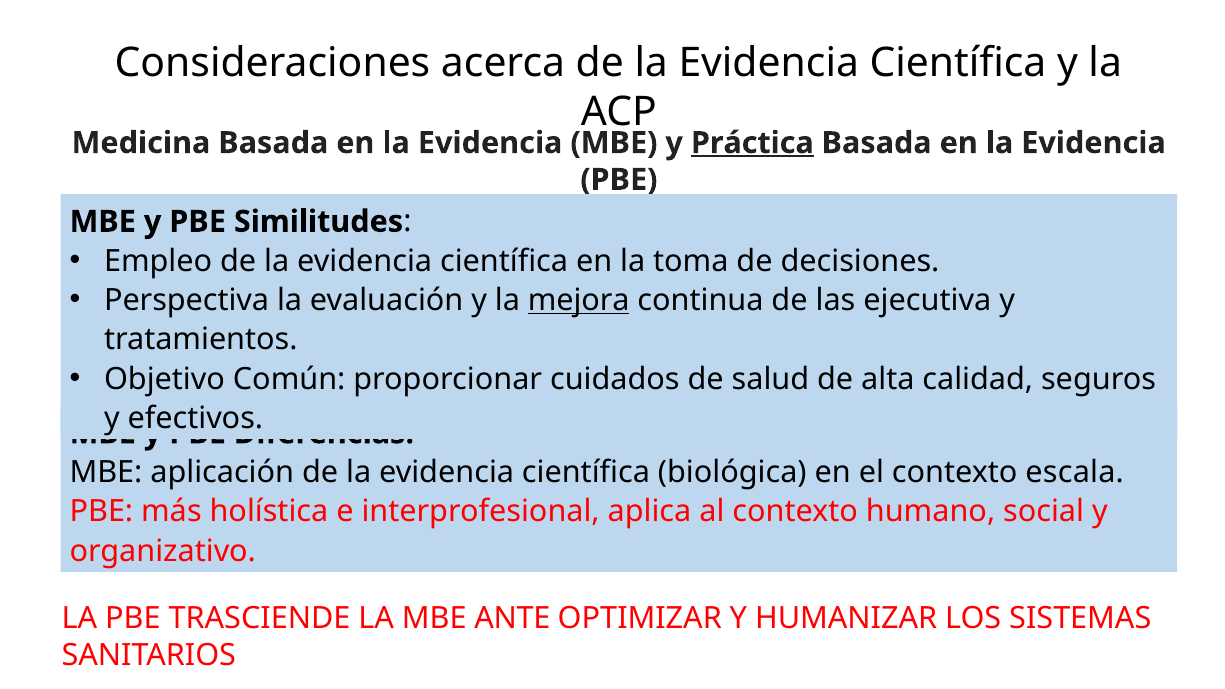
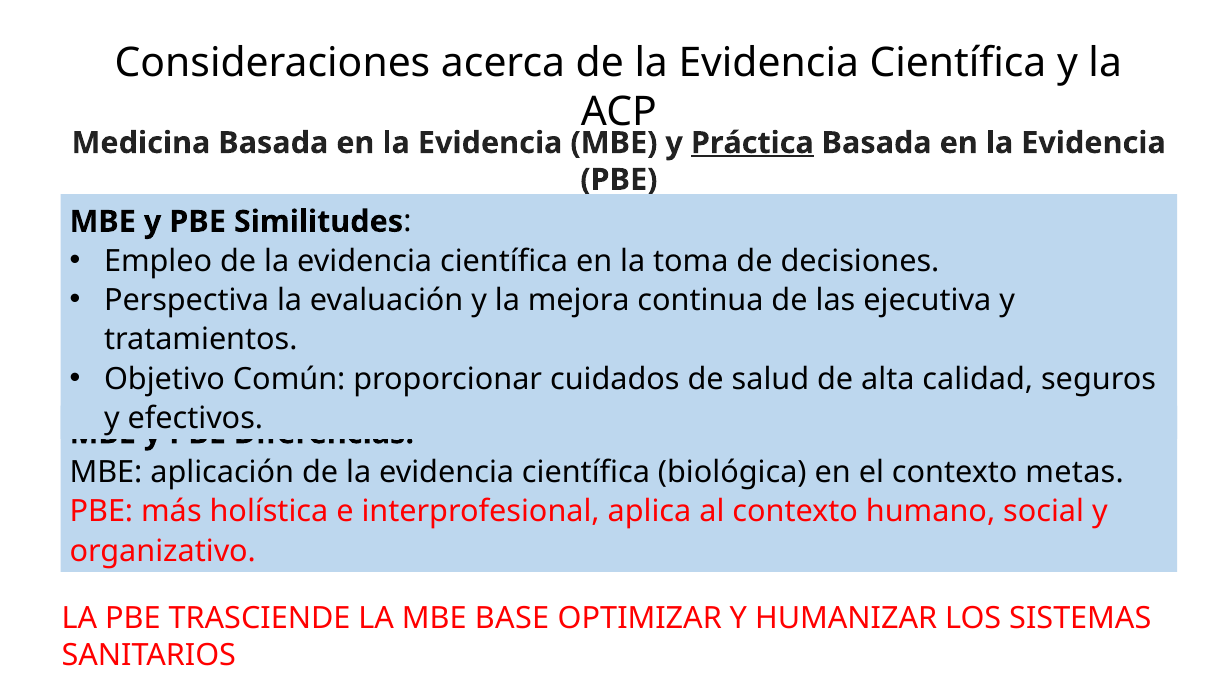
mejora underline: present -> none (579, 300)
escala: escala -> metas (1075, 473)
ANTE: ANTE -> BASE (512, 619)
